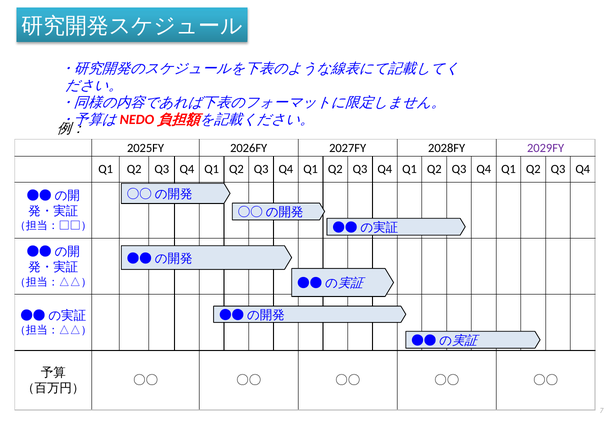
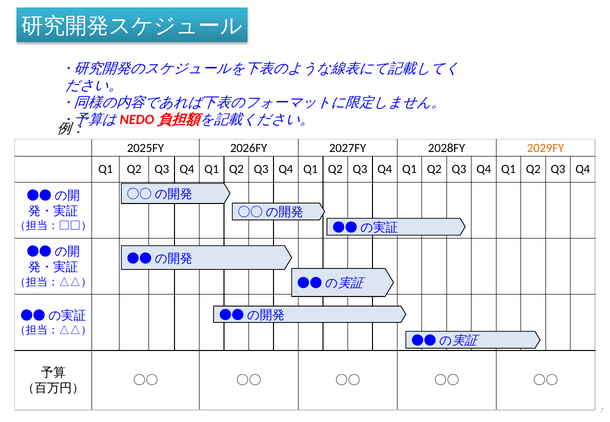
2029FY colour: purple -> orange (546, 148)
